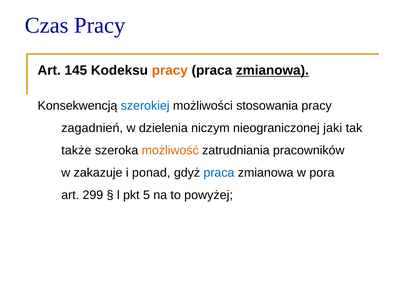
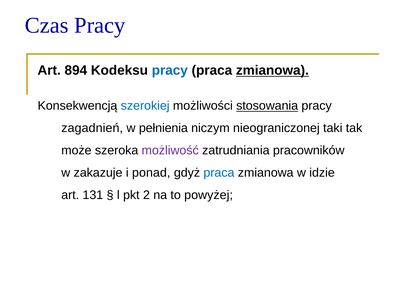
145: 145 -> 894 (76, 71)
pracy colour: orange -> blue (170, 71)
stosowania underline: none -> present (267, 106)
dzielenia: dzielenia -> pełnienia (163, 128)
jaki: jaki -> taki (333, 128)
także: także -> może (76, 151)
możliwość colour: orange -> purple (170, 151)
pora: pora -> idzie (322, 173)
299: 299 -> 131 (93, 195)
5: 5 -> 2 (146, 195)
